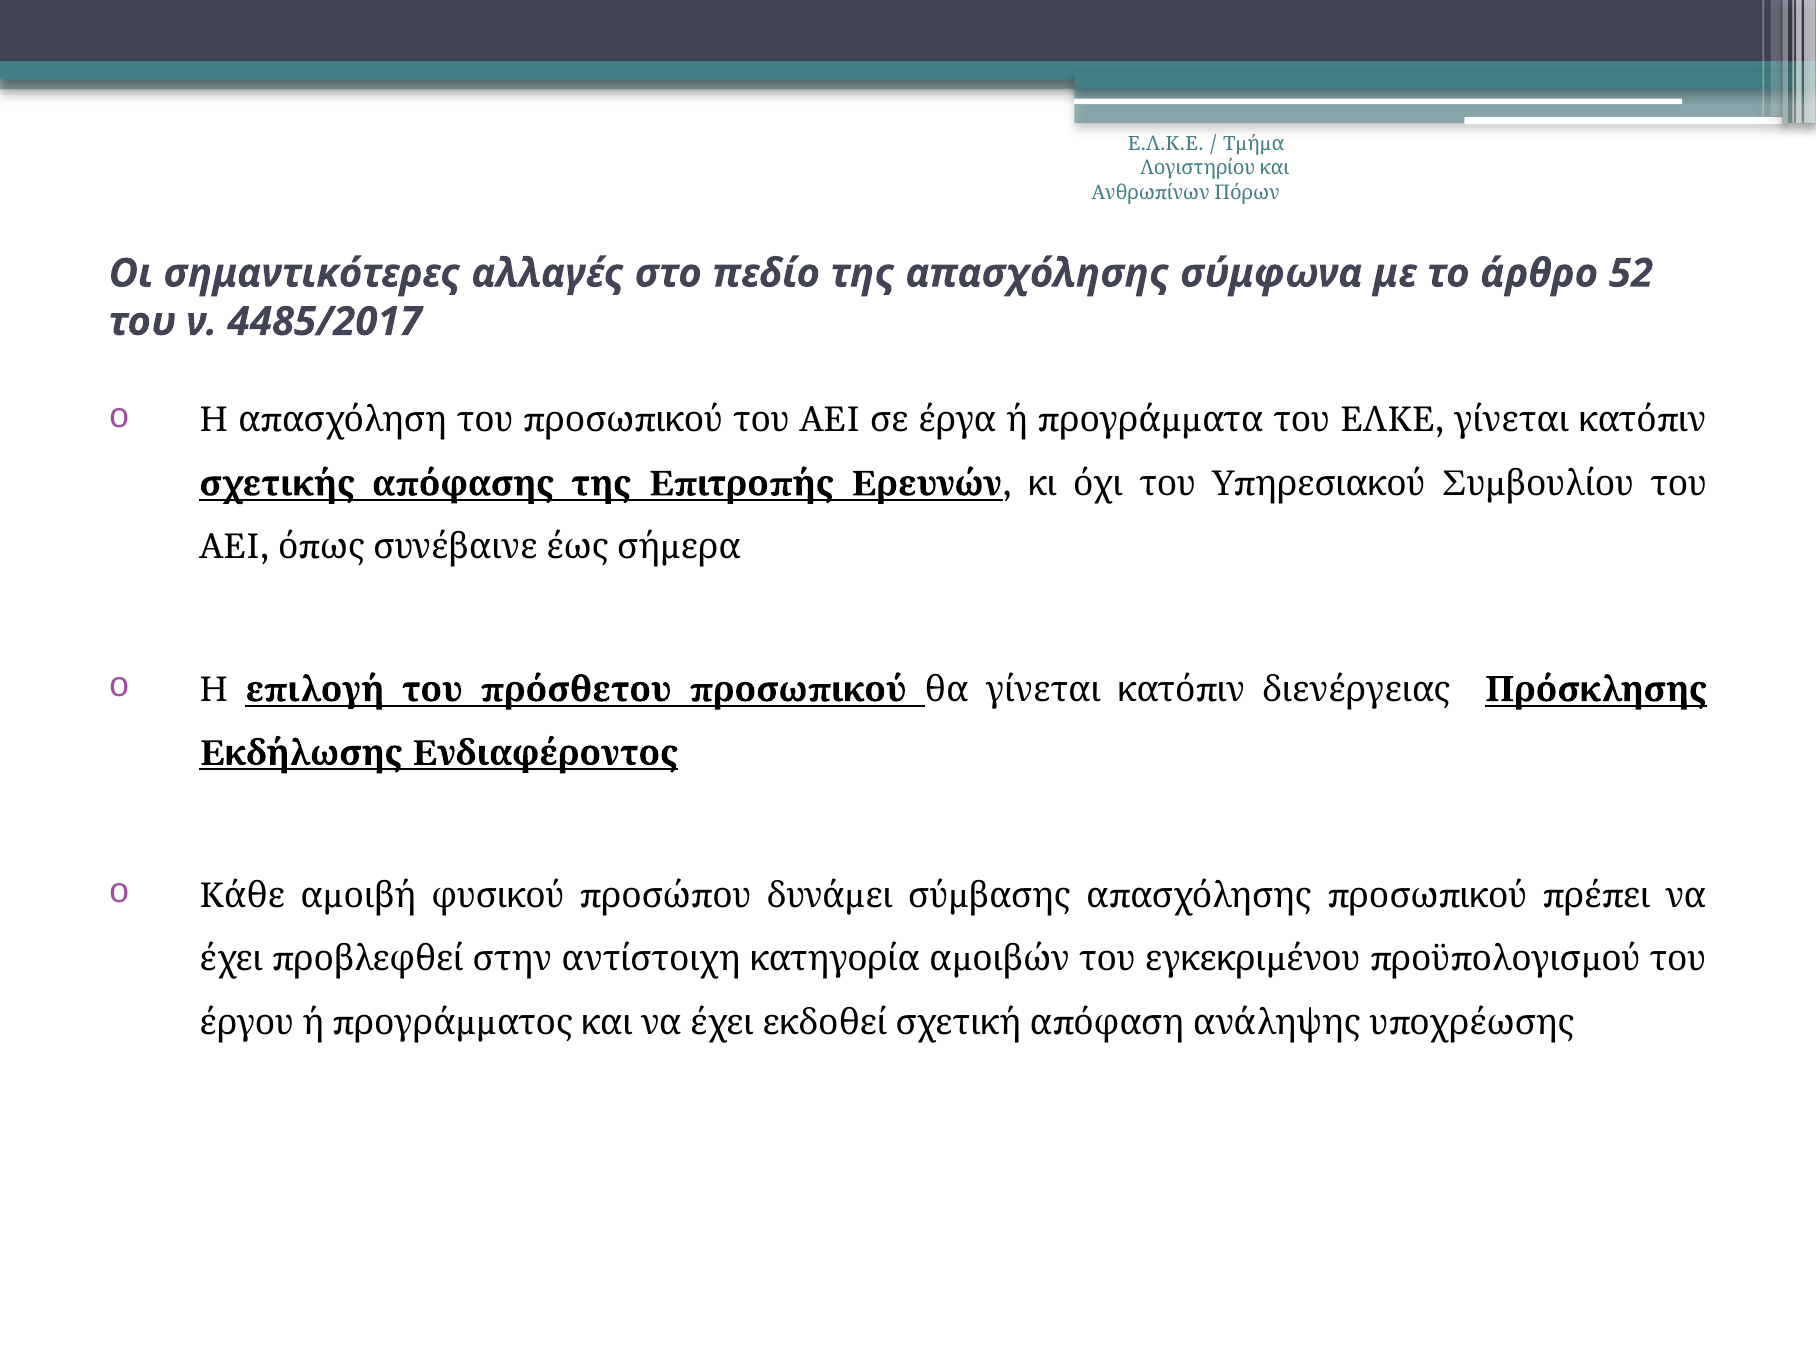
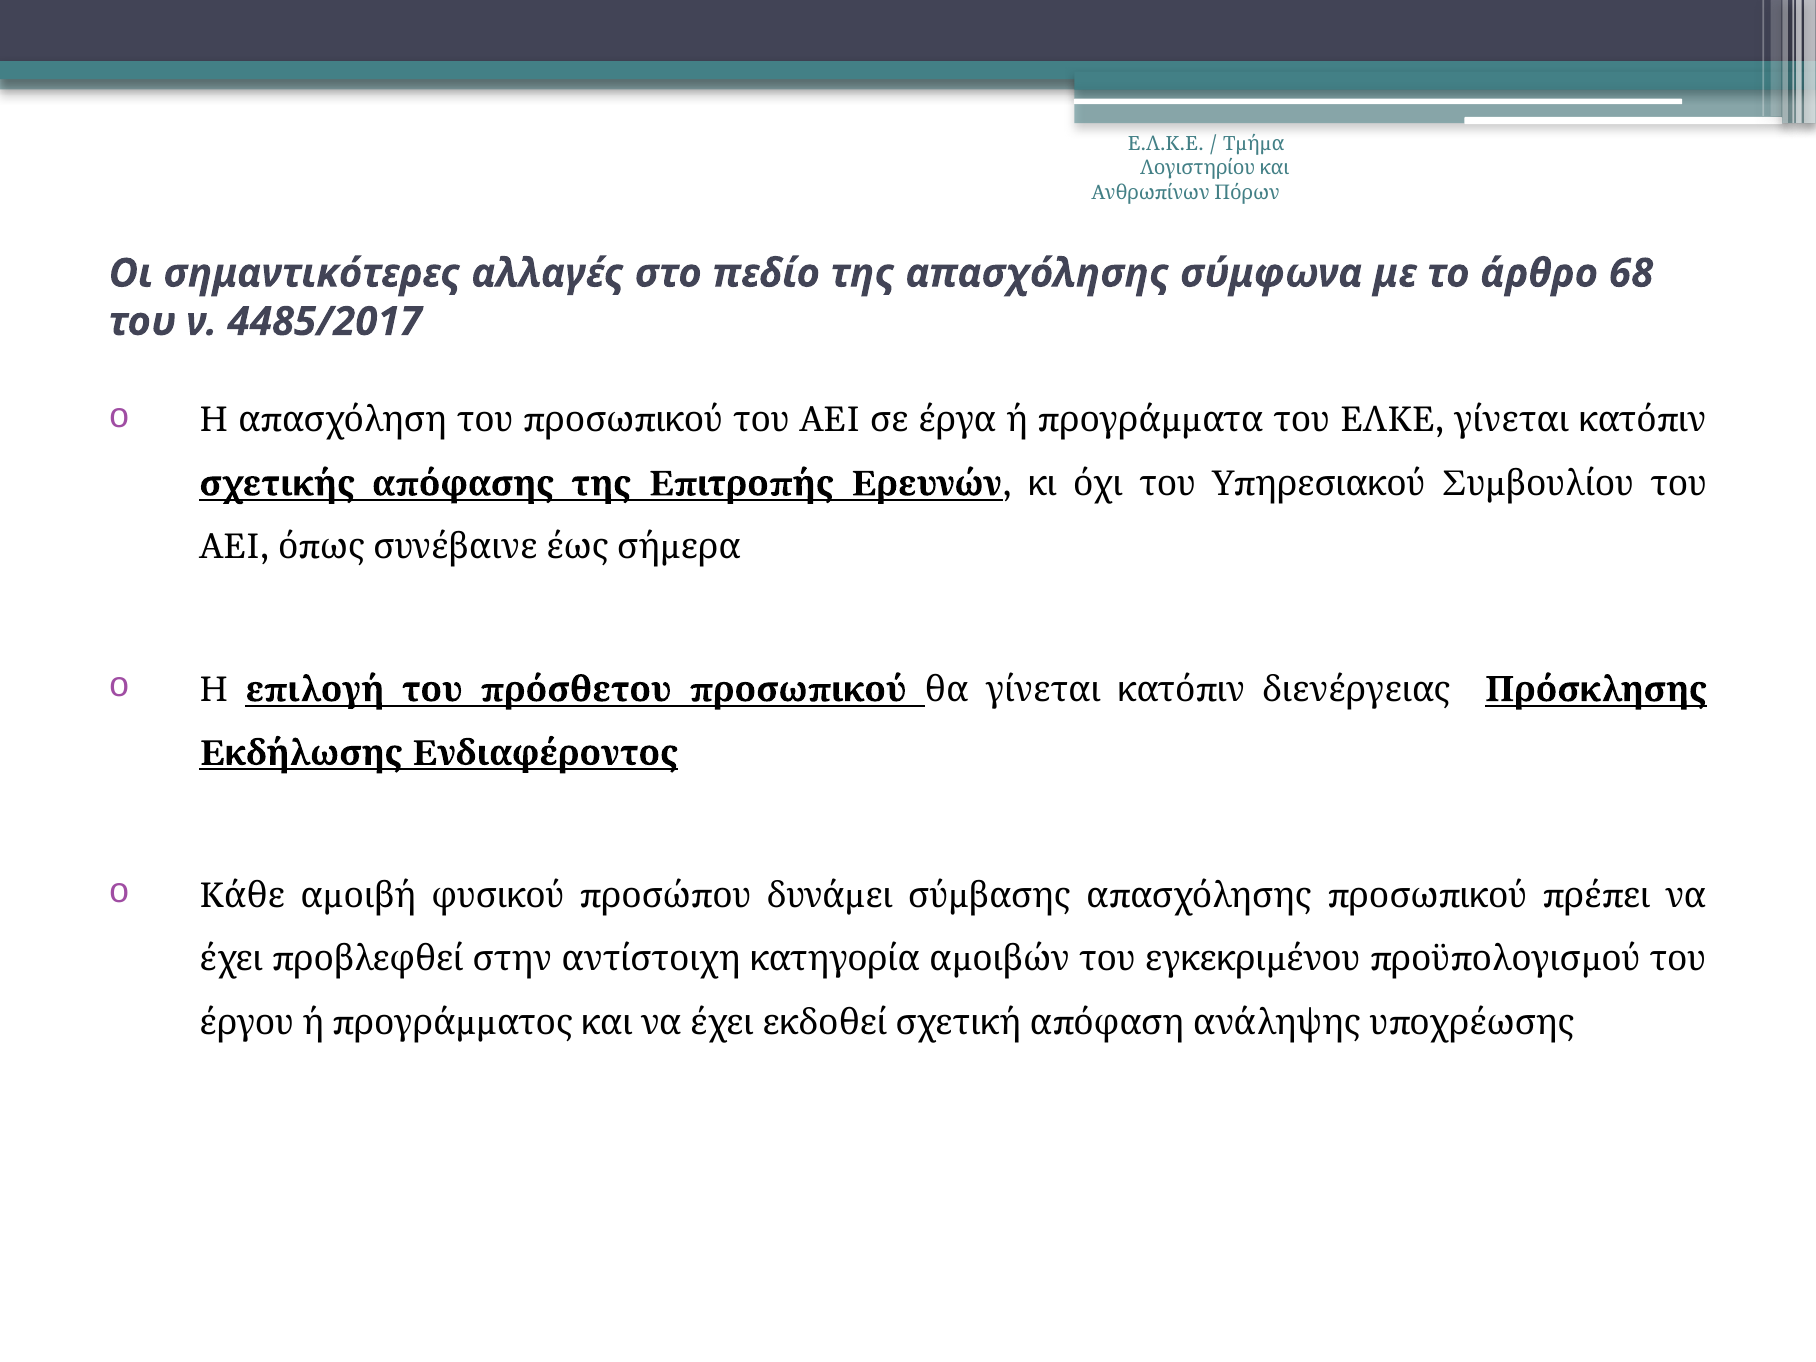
52: 52 -> 68 (1631, 273)
